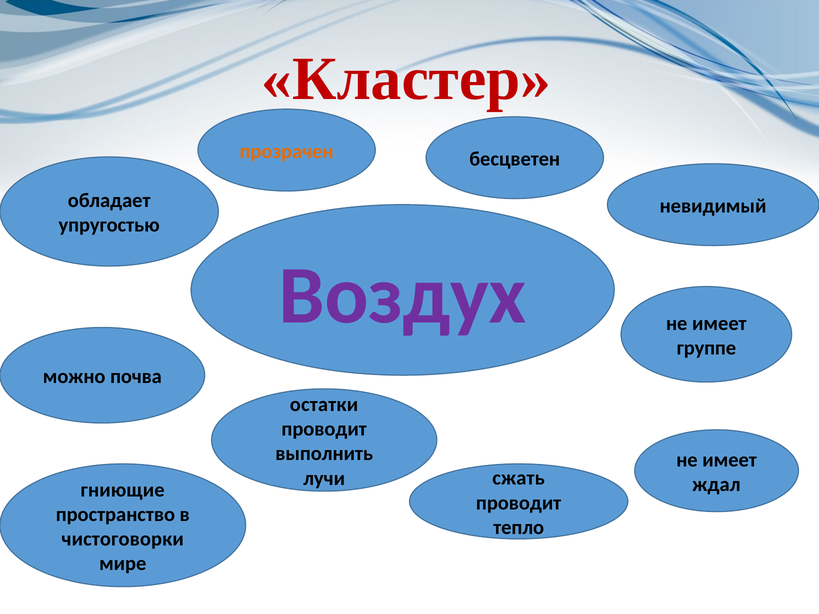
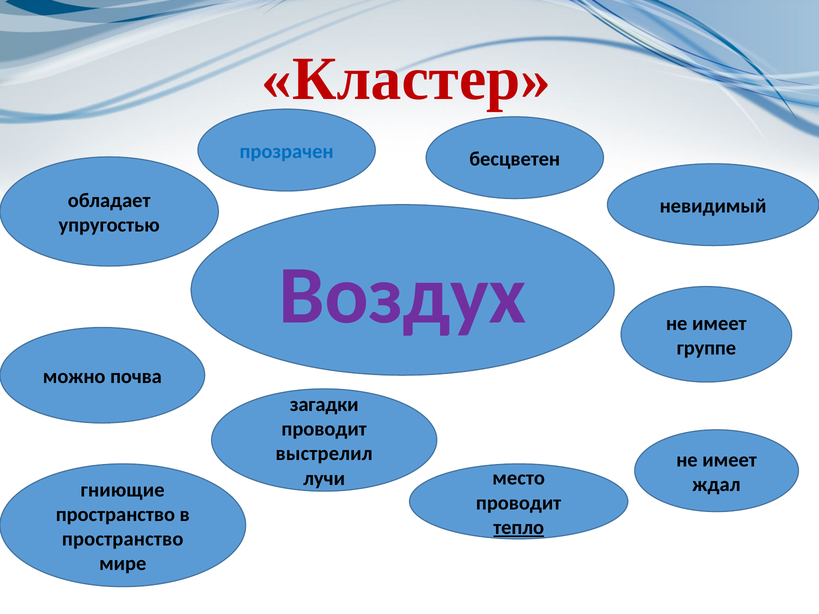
прозрачен colour: orange -> blue (287, 152)
остатки: остатки -> загадки (324, 405)
выполнить: выполнить -> выстрелил (324, 454)
сжать: сжать -> место (519, 478)
тепло underline: none -> present (519, 528)
чистоговорки: чистоговорки -> пространство (123, 539)
